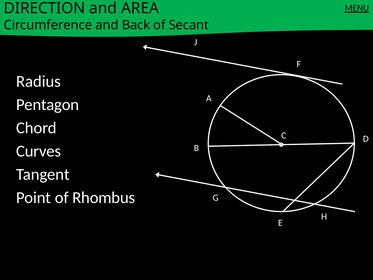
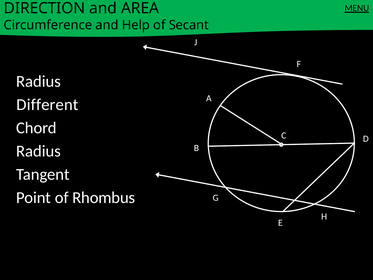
Back: Back -> Help (136, 25)
Pentagon: Pentagon -> Different (47, 105)
Curves: Curves -> Radius (39, 151)
